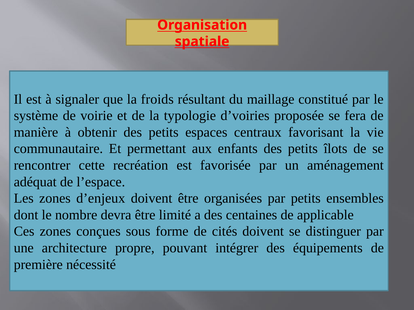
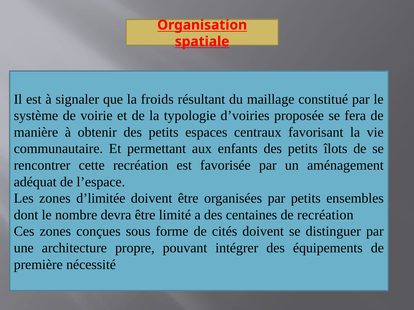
d’enjeux: d’enjeux -> d’limitée (101, 199)
de applicable: applicable -> recréation (325, 215)
